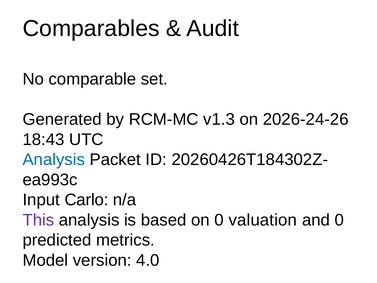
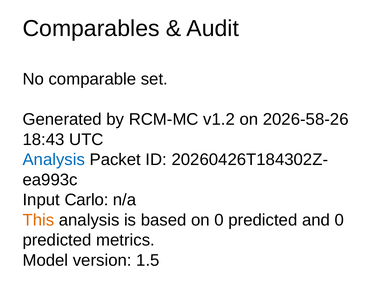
v1.3: v1.3 -> v1.2 (219, 119)
2026-24-26: 2026-24-26 -> 2026-58-26 (306, 119)
This colour: purple -> orange (38, 220)
on 0 valuation: valuation -> predicted (263, 220)
4.0: 4.0 -> 1.5 (148, 260)
